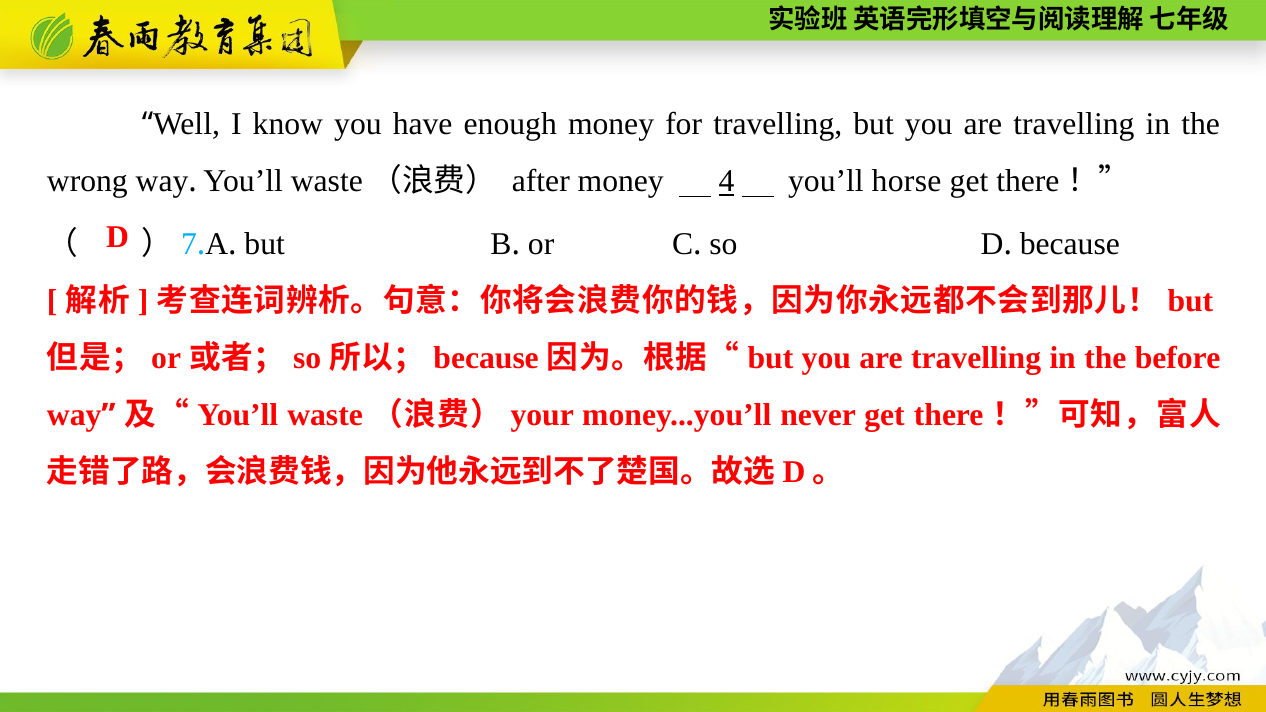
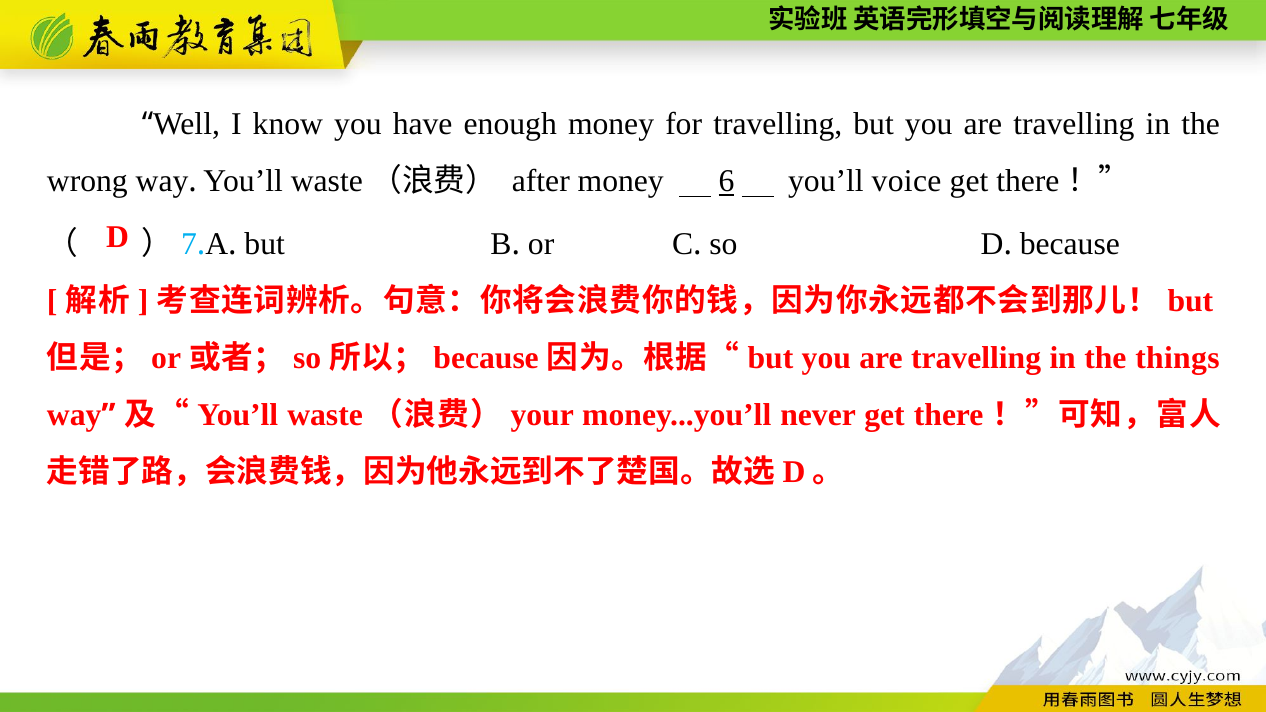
4: 4 -> 6 (726, 181)
horse: horse -> voice (907, 181)
before: before -> things (1177, 358)
